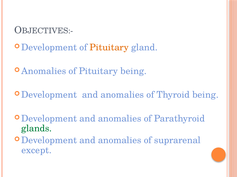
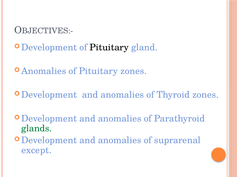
Pituitary colour: orange -> black (109, 48)
Pituitary being: being -> zones (134, 71)
Thyroid being: being -> zones (206, 95)
